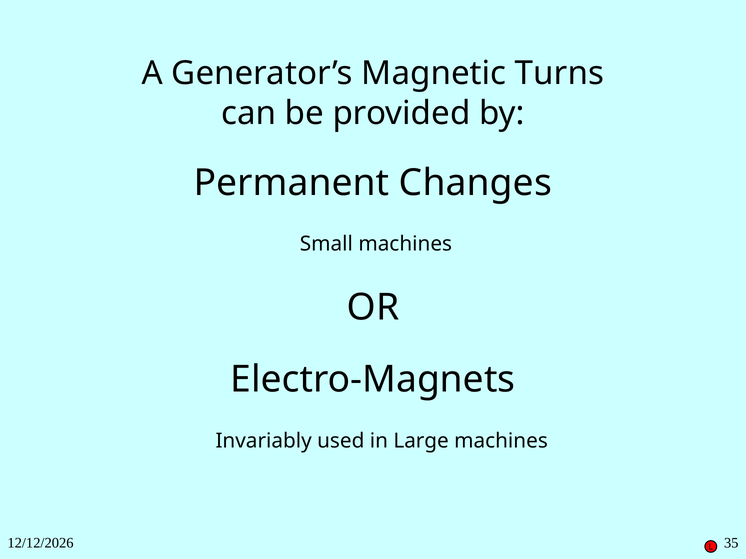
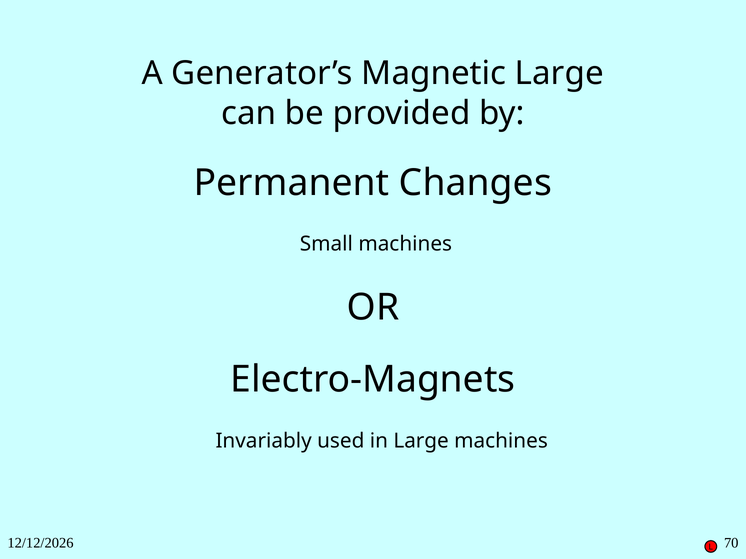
Magnetic Turns: Turns -> Large (559, 74)
35: 35 -> 70 (731, 544)
